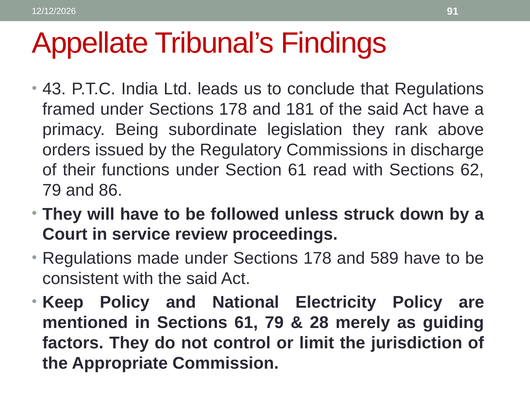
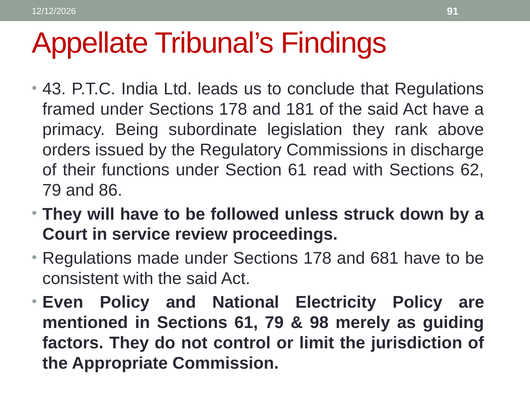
589: 589 -> 681 (384, 259)
Keep: Keep -> Even (63, 303)
28: 28 -> 98 (319, 323)
